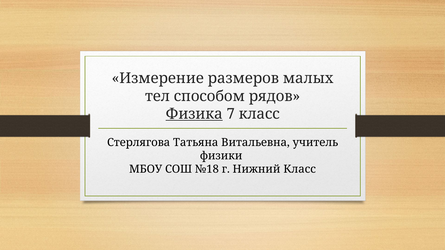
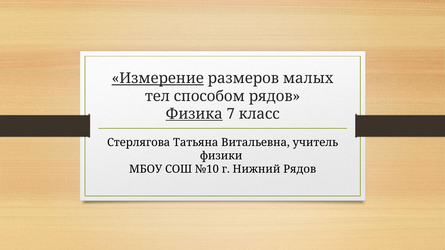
Измерение underline: none -> present (158, 78)
№18: №18 -> №10 (207, 169)
Нижний Класс: Класс -> Рядов (300, 169)
